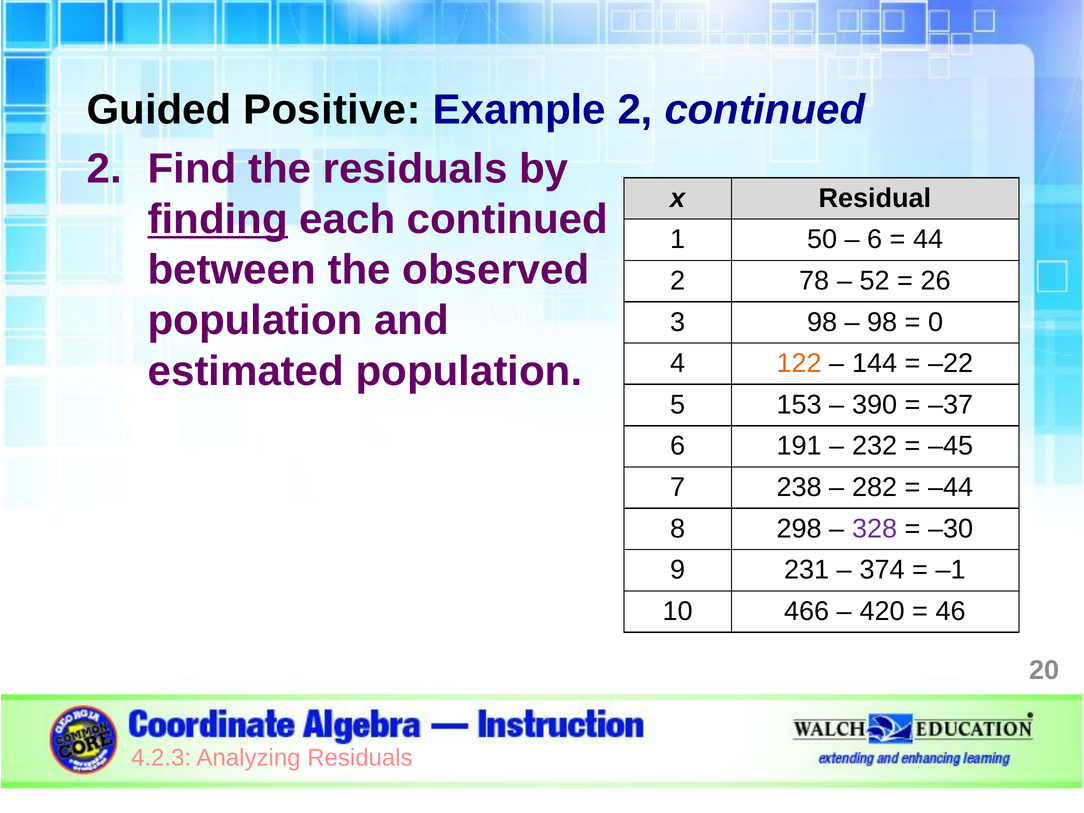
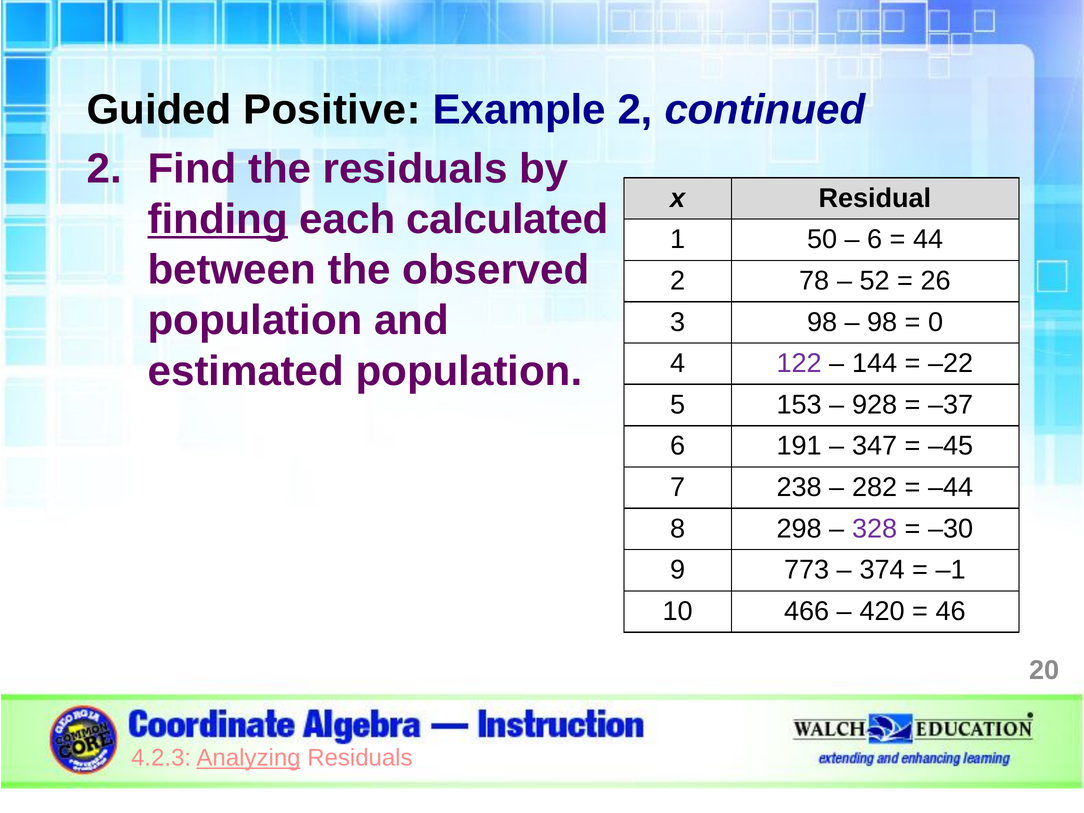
each continued: continued -> calculated (508, 219)
122 colour: orange -> purple (799, 363)
390: 390 -> 928 (875, 405)
232: 232 -> 347 (875, 446)
231: 231 -> 773 (807, 570)
Analyzing underline: none -> present (249, 758)
